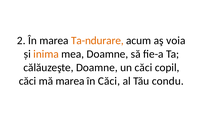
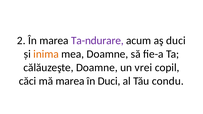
Ta-ndurare colour: orange -> purple (97, 41)
aş voia: voia -> duci (176, 41)
un căci: căci -> vrei (143, 68)
în Căci: Căci -> Duci (109, 81)
